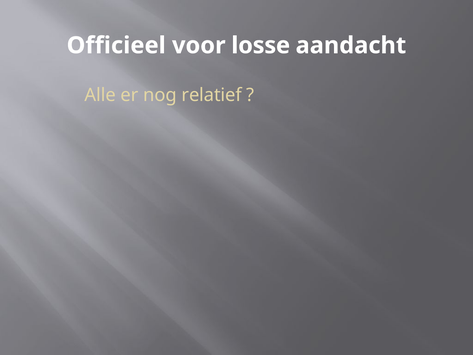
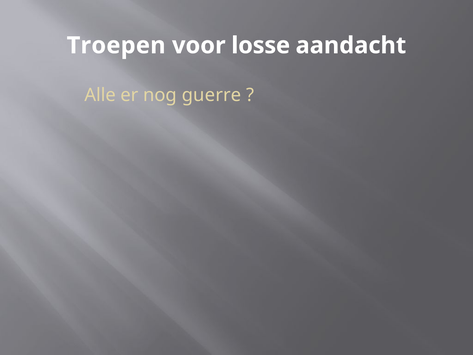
Officieel: Officieel -> Troepen (116, 45)
relatief: relatief -> guerre (212, 95)
